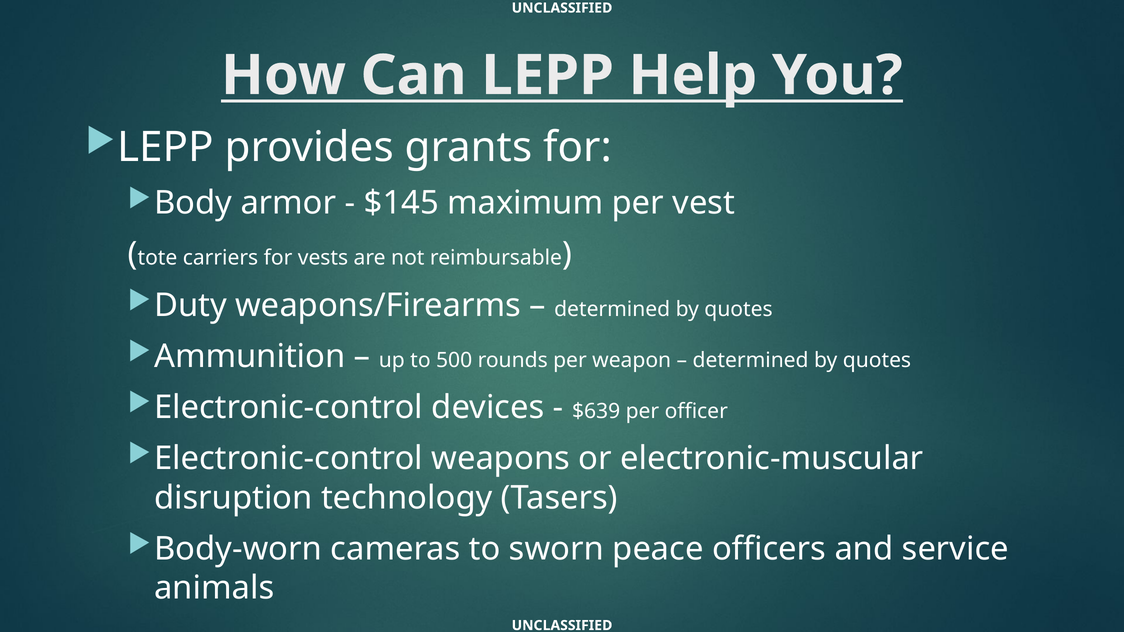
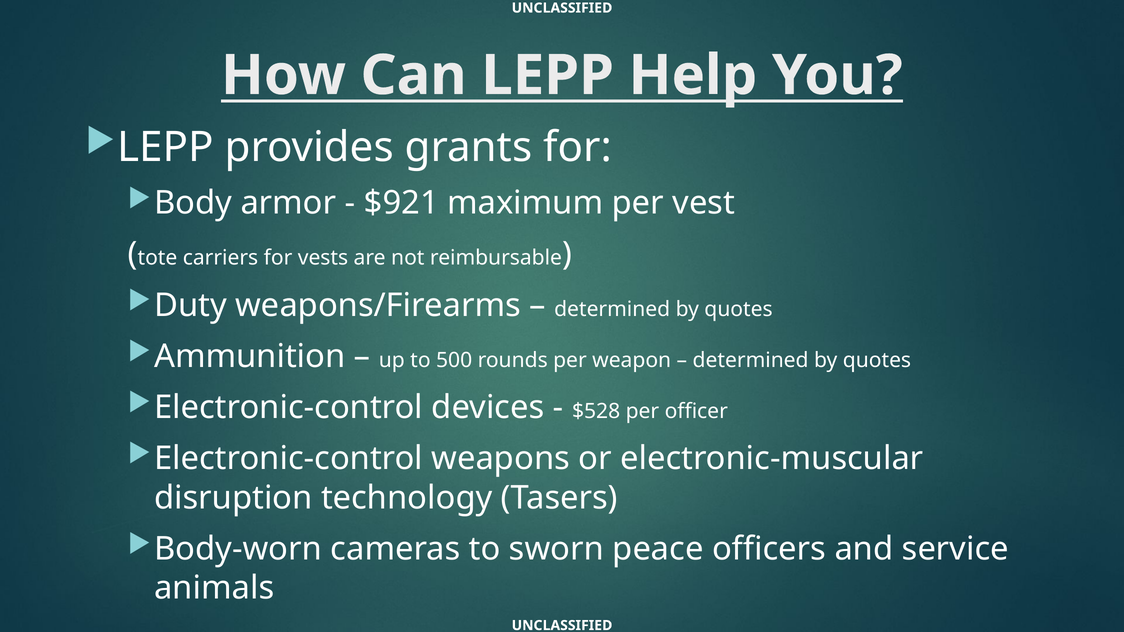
$145: $145 -> $921 (401, 203)
$639: $639 -> $528 (596, 411)
